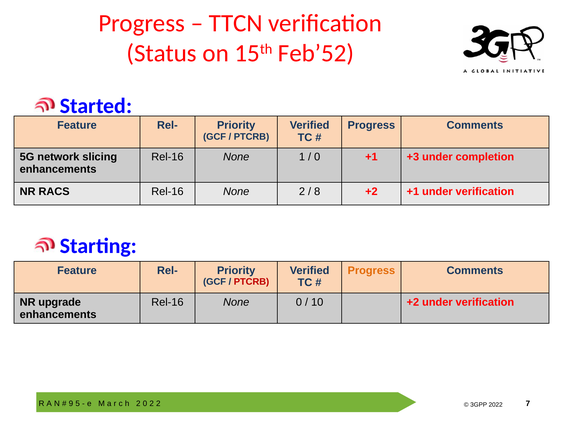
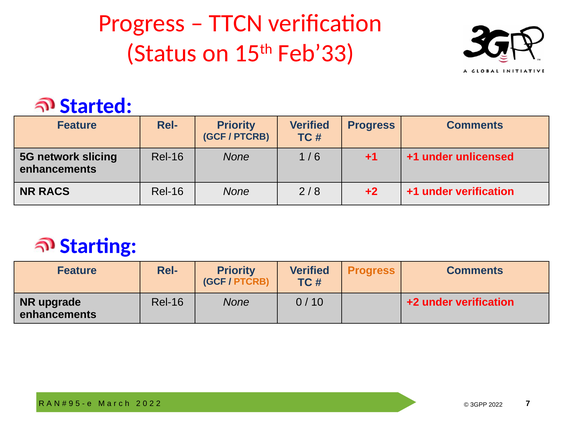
Feb’52: Feb’52 -> Feb’33 (316, 53)
0: 0 -> 6 (317, 157)
+1 +3: +3 -> +1 (413, 157)
completion: completion -> unlicensed (485, 157)
PTCRB colour: red -> orange (251, 282)
